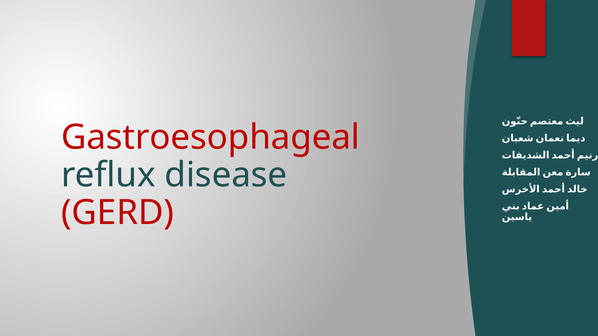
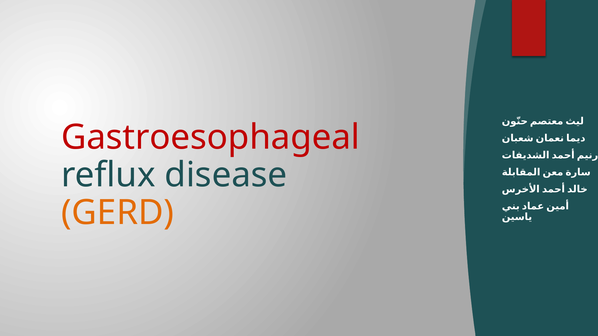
GERD colour: red -> orange (118, 213)
